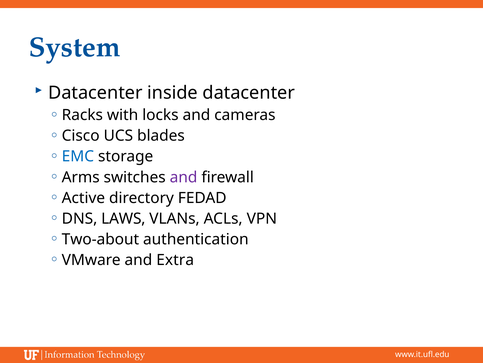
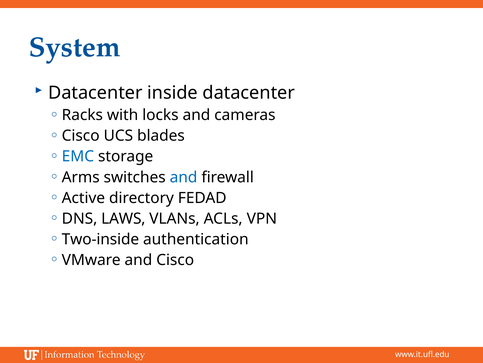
and colour: purple -> blue (184, 177)
Two-about: Two-about -> Two-inside (100, 239)
and Extra: Extra -> Cisco (175, 260)
